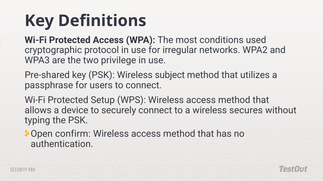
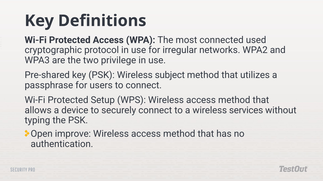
conditions: conditions -> connected (222, 40)
secures: secures -> services (246, 111)
confirm: confirm -> improve (73, 134)
